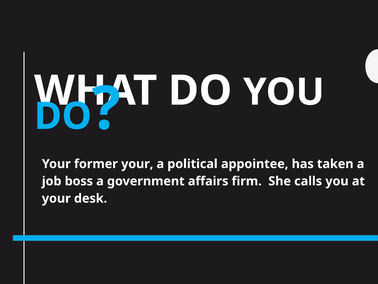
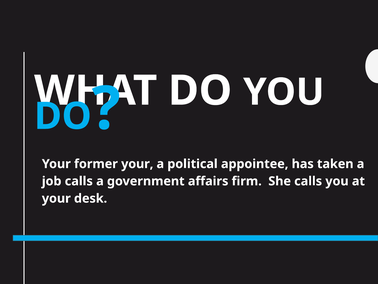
job boss: boss -> calls (79, 181)
